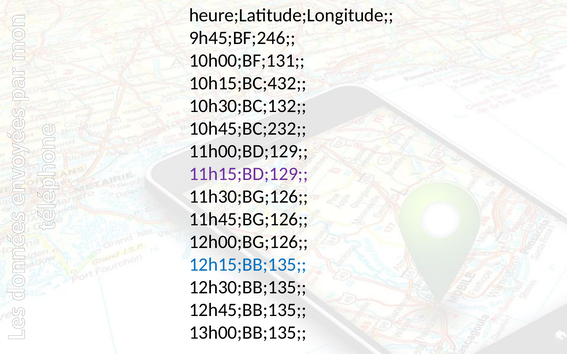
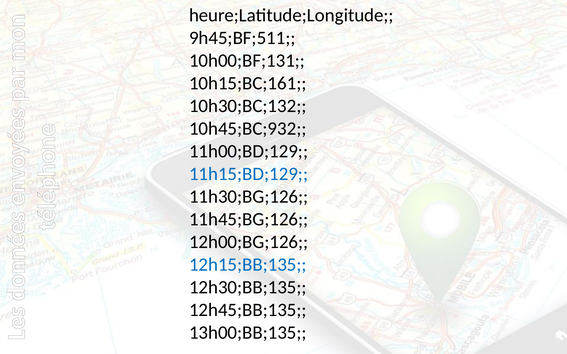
9h45;BF;246: 9h45;BF;246 -> 9h45;BF;511 (242, 38)
10h15;BC;432: 10h15;BC;432 -> 10h15;BC;161 (248, 83)
10h45;BC;232: 10h45;BC;232 -> 10h45;BC;932 (248, 129)
11h15;BD;129 colour: purple -> blue (249, 174)
